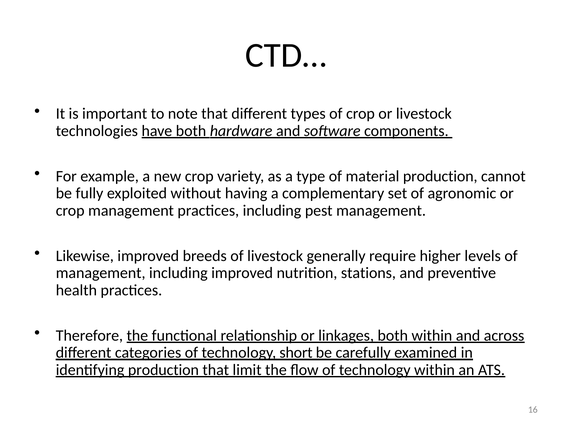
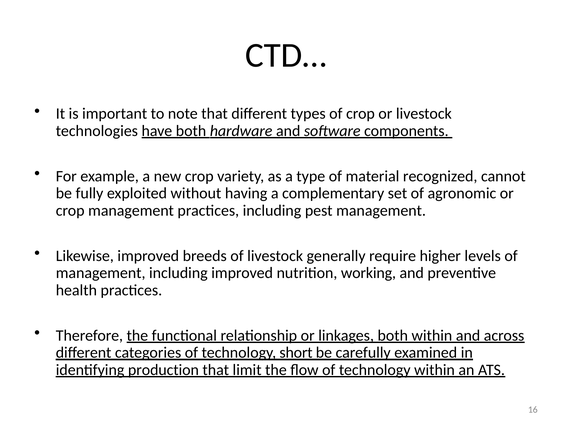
material production: production -> recognized (440, 176)
stations: stations -> working (368, 273)
